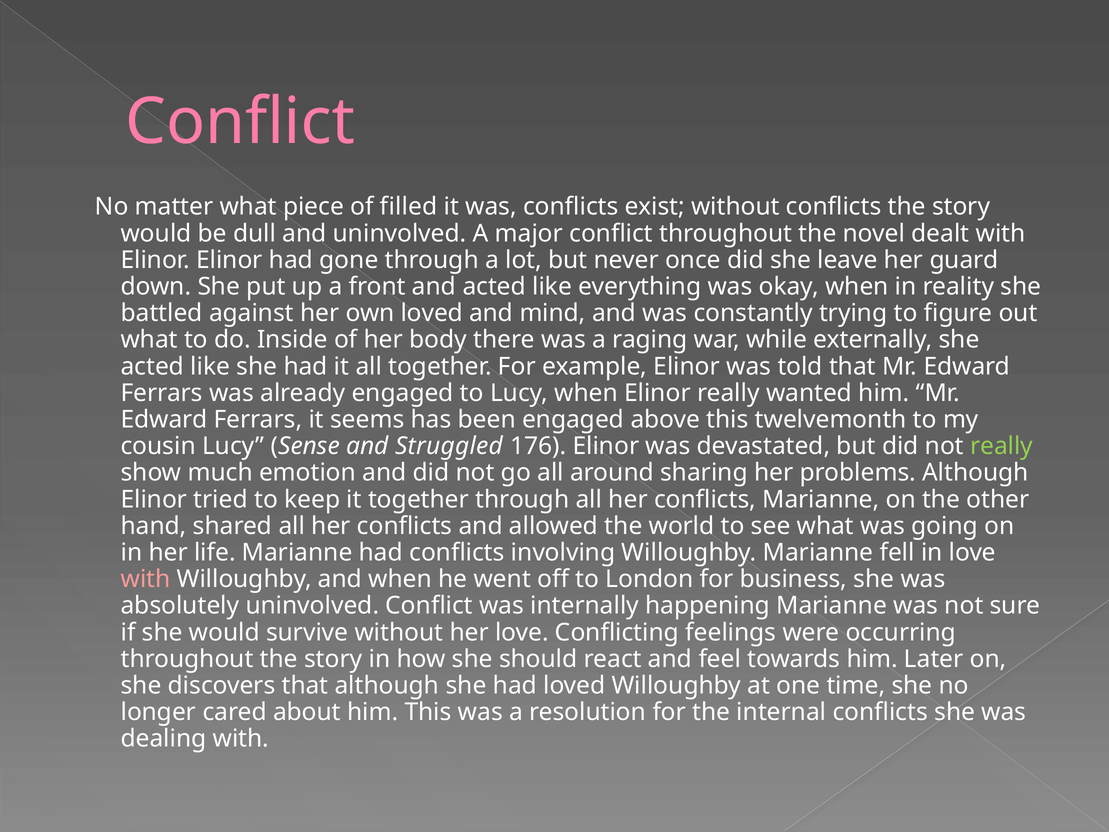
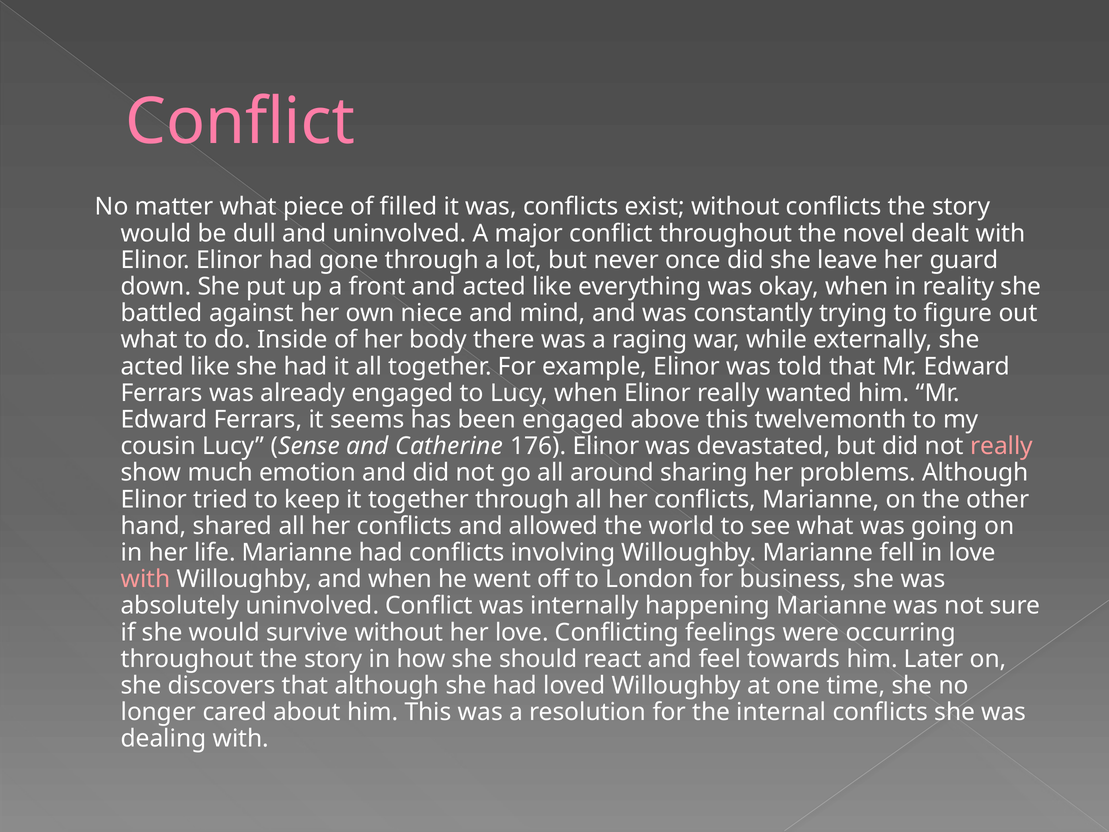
own loved: loved -> niece (432, 313)
Struggled: Struggled -> Catherine (449, 446)
really colour: light green -> pink (1002, 446)
